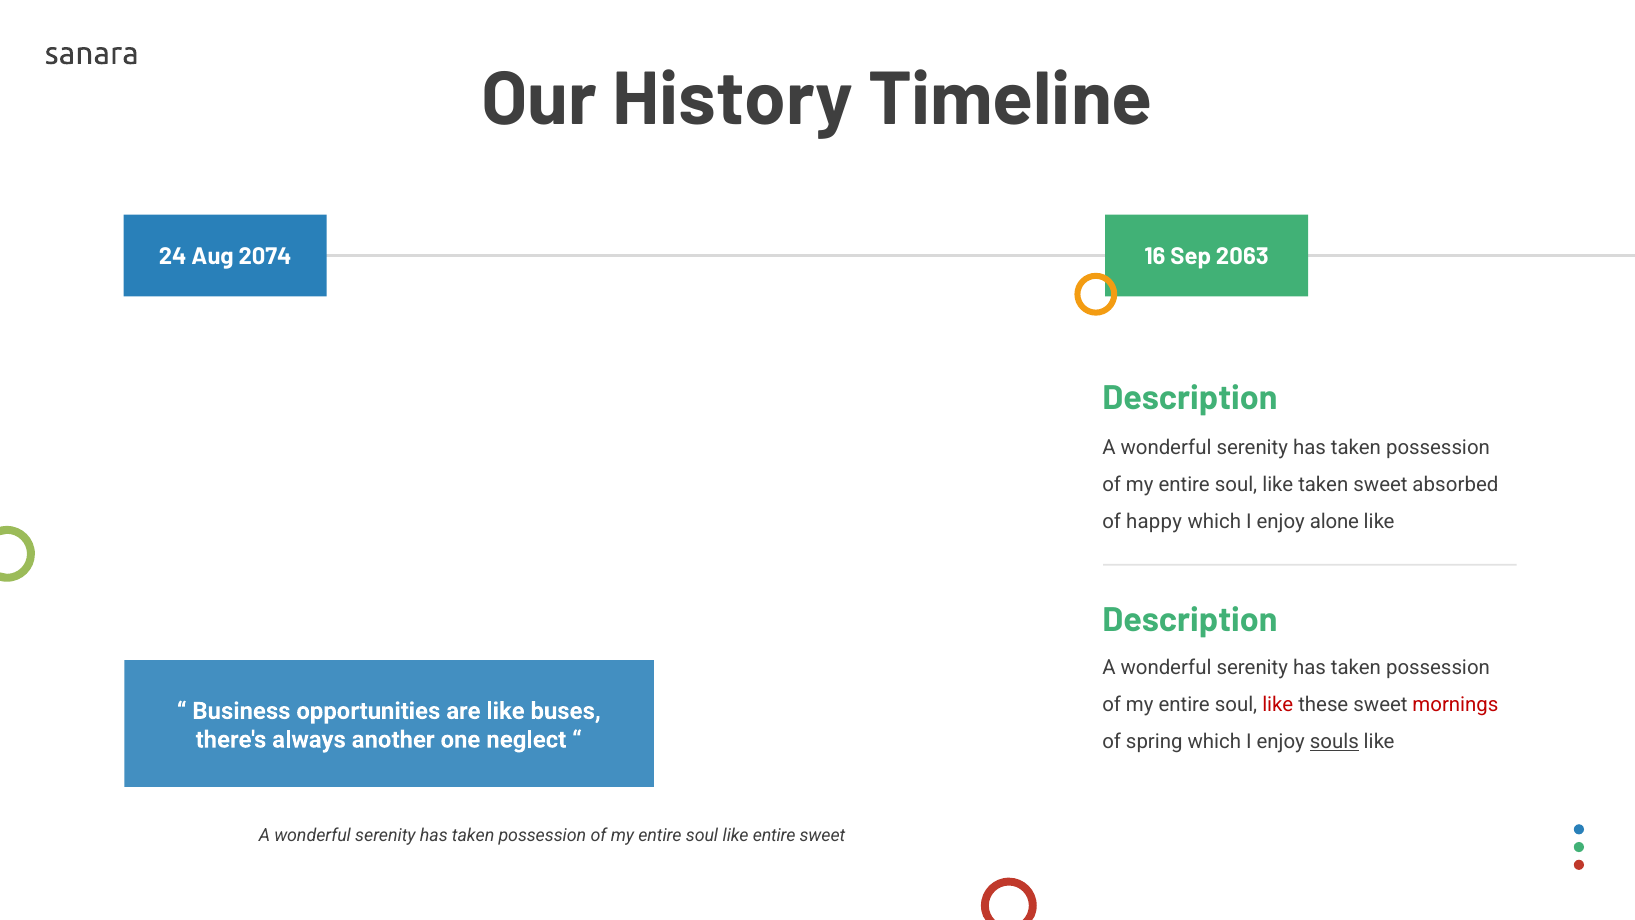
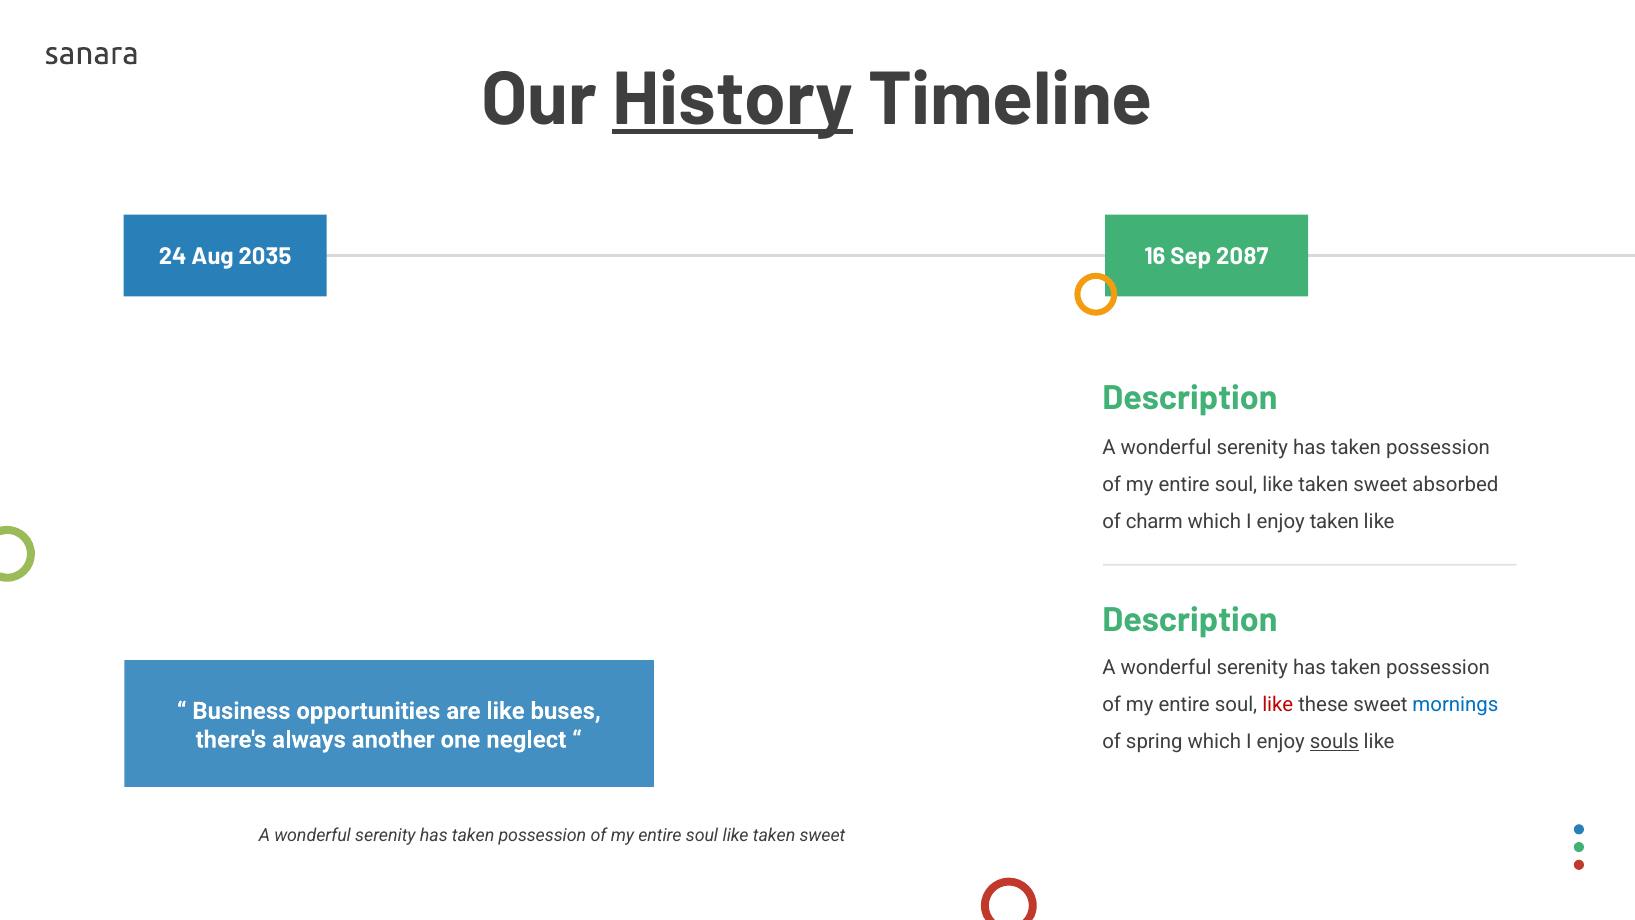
History underline: none -> present (733, 99)
2074: 2074 -> 2035 (265, 257)
2063: 2063 -> 2087 (1242, 257)
happy: happy -> charm (1154, 521)
enjoy alone: alone -> taken (1334, 521)
mornings colour: red -> blue (1455, 705)
entire: entire -> taken (774, 835)
